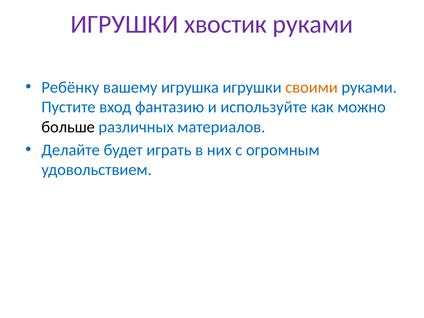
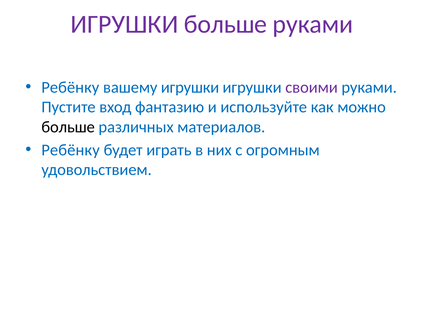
ИГРУШКИ хвостик: хвостик -> больше (226, 24)
вашему игрушка: игрушка -> игрушки (190, 87)
своими colour: orange -> purple (312, 87)
Делайте: Делайте -> Ребёнку (71, 150)
